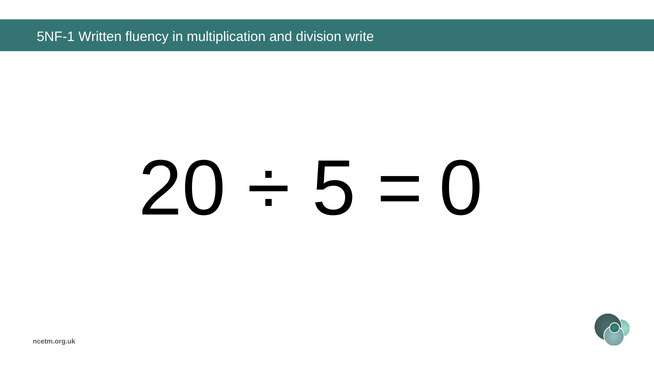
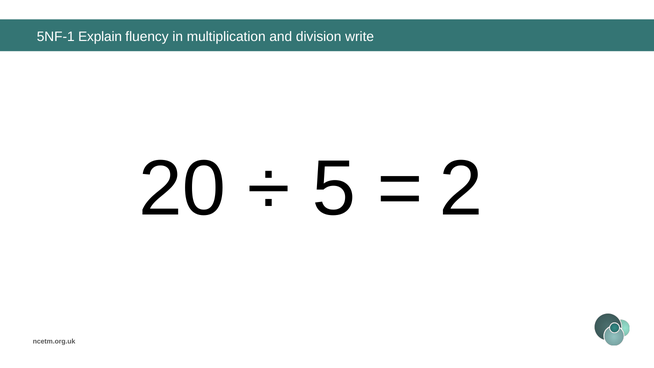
Written: Written -> Explain (100, 36)
0: 0 -> 2 (461, 189)
